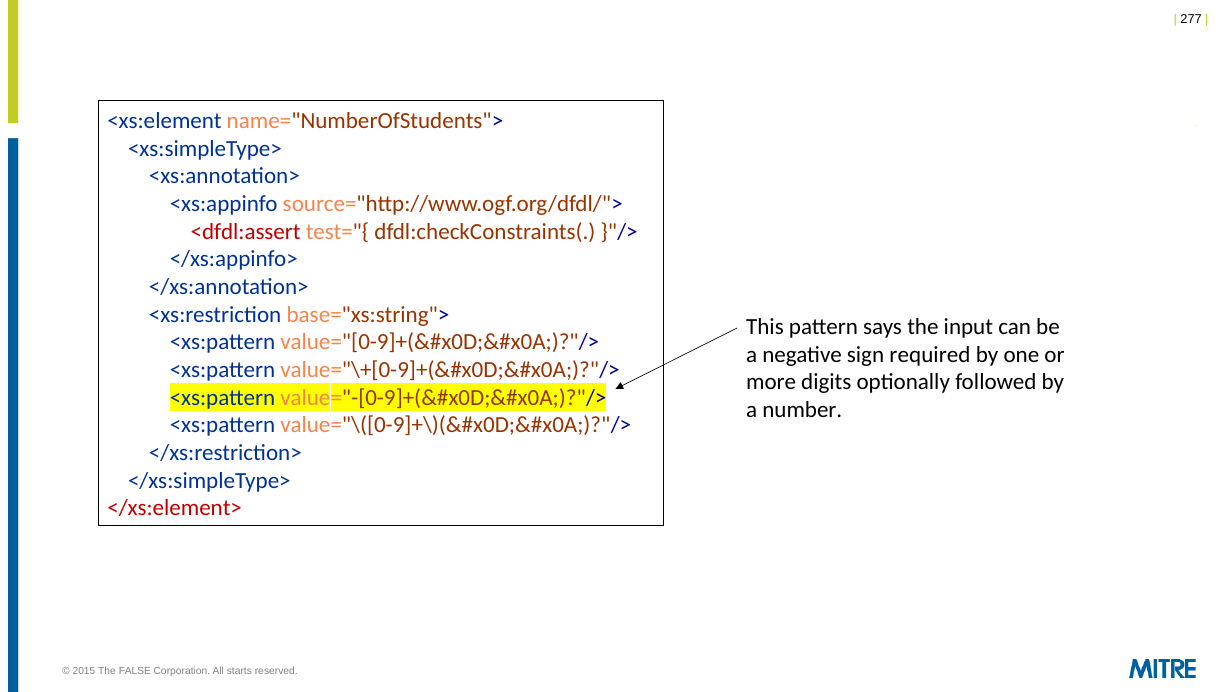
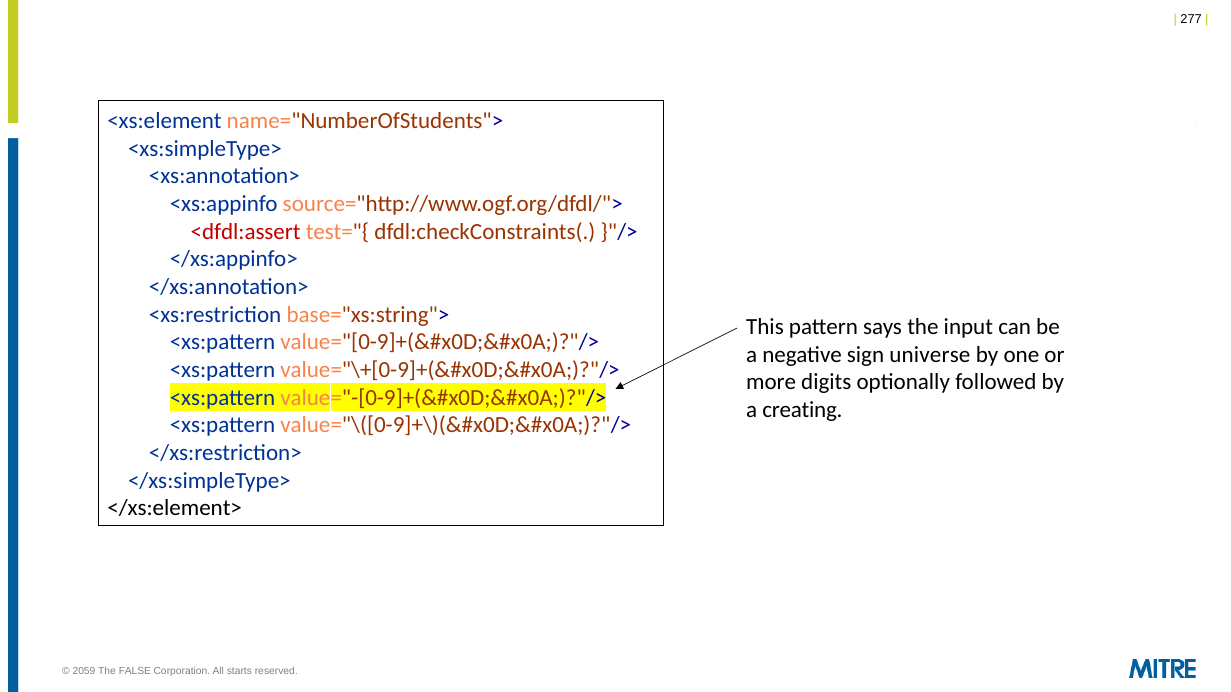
required: required -> universe (930, 355)
number: number -> creating (802, 410)
</xs:element> colour: red -> black (175, 509)
2015: 2015 -> 2059 (84, 671)
